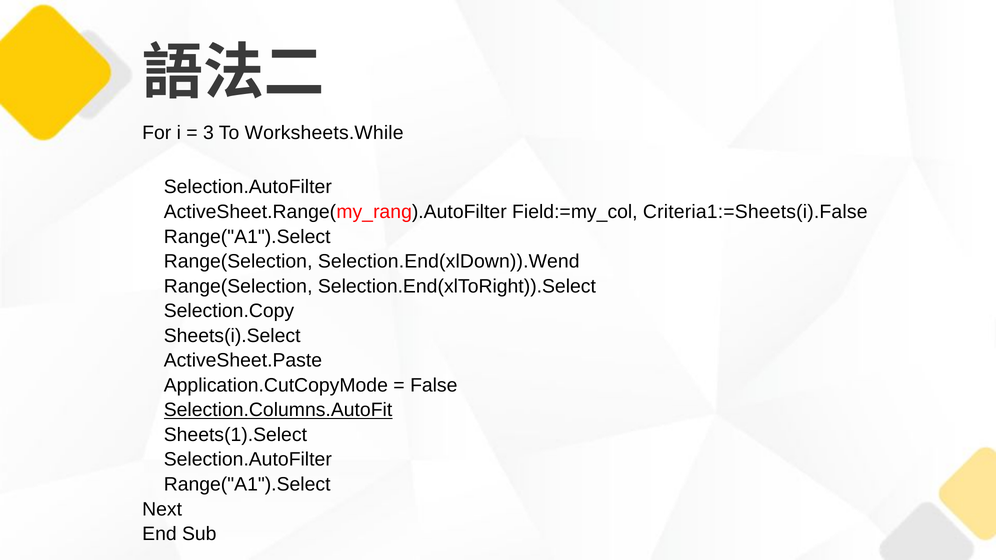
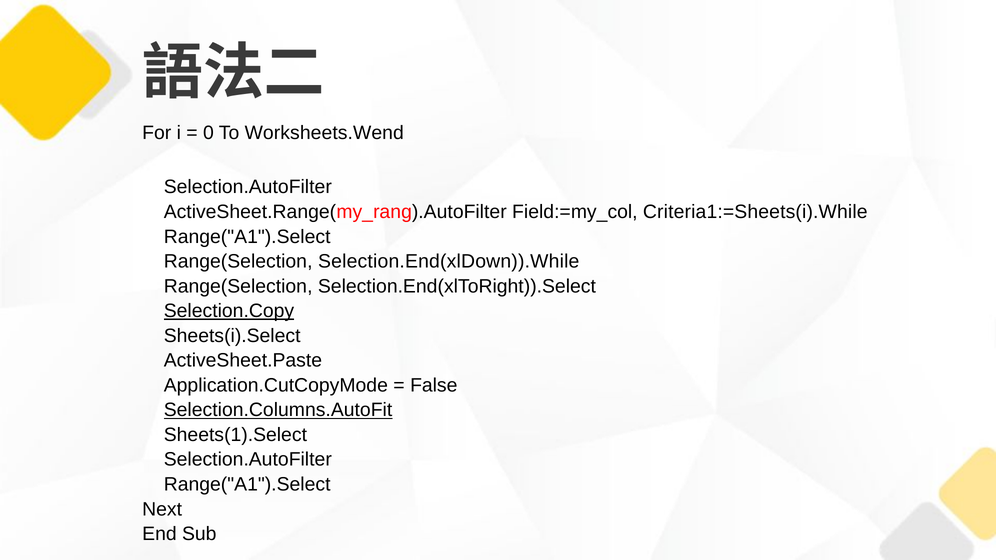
3: 3 -> 0 (208, 133)
Worksheets.While: Worksheets.While -> Worksheets.Wend (324, 133)
Criteria1:=Sheets(i).False: Criteria1:=Sheets(i).False -> Criteria1:=Sheets(i).While (755, 212)
Selection.End(xlDown)).Wend: Selection.End(xlDown)).Wend -> Selection.End(xlDown)).While (449, 262)
Selection.Copy underline: none -> present (229, 311)
